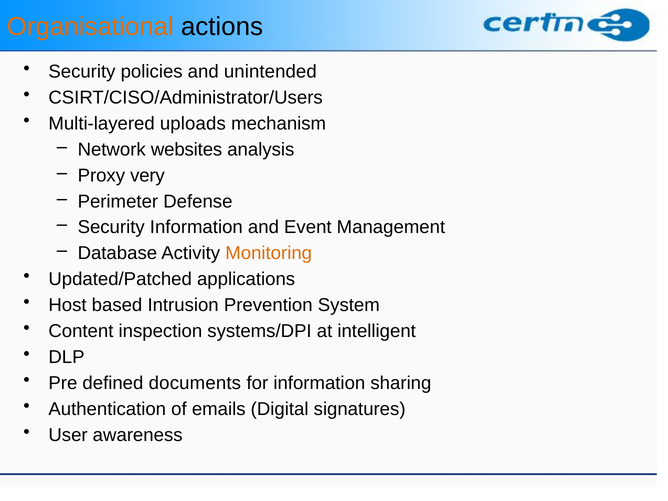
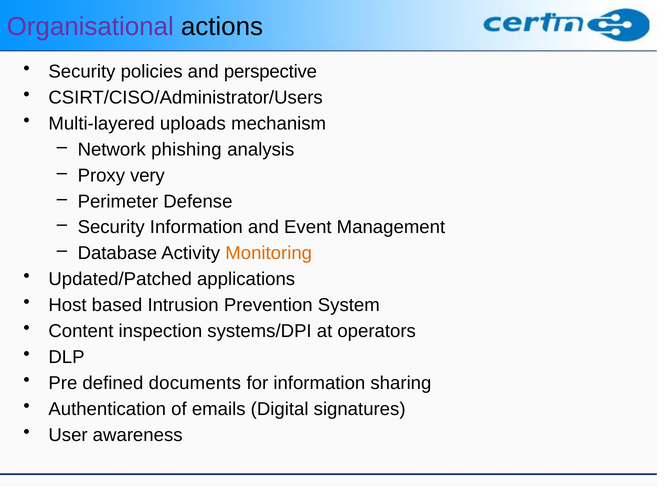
Organisational colour: orange -> purple (90, 27)
unintended: unintended -> perspective (270, 71)
websites: websites -> phishing (186, 149)
intelligent: intelligent -> operators (377, 331)
